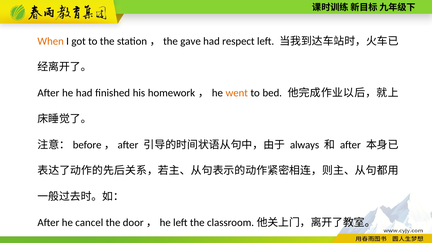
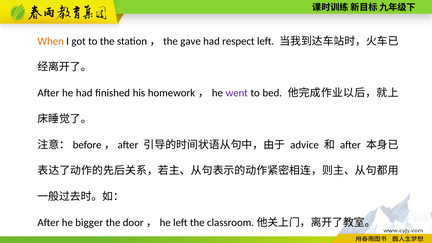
went colour: orange -> purple (237, 93)
always: always -> advice (305, 145)
cancel: cancel -> bigger (89, 223)
